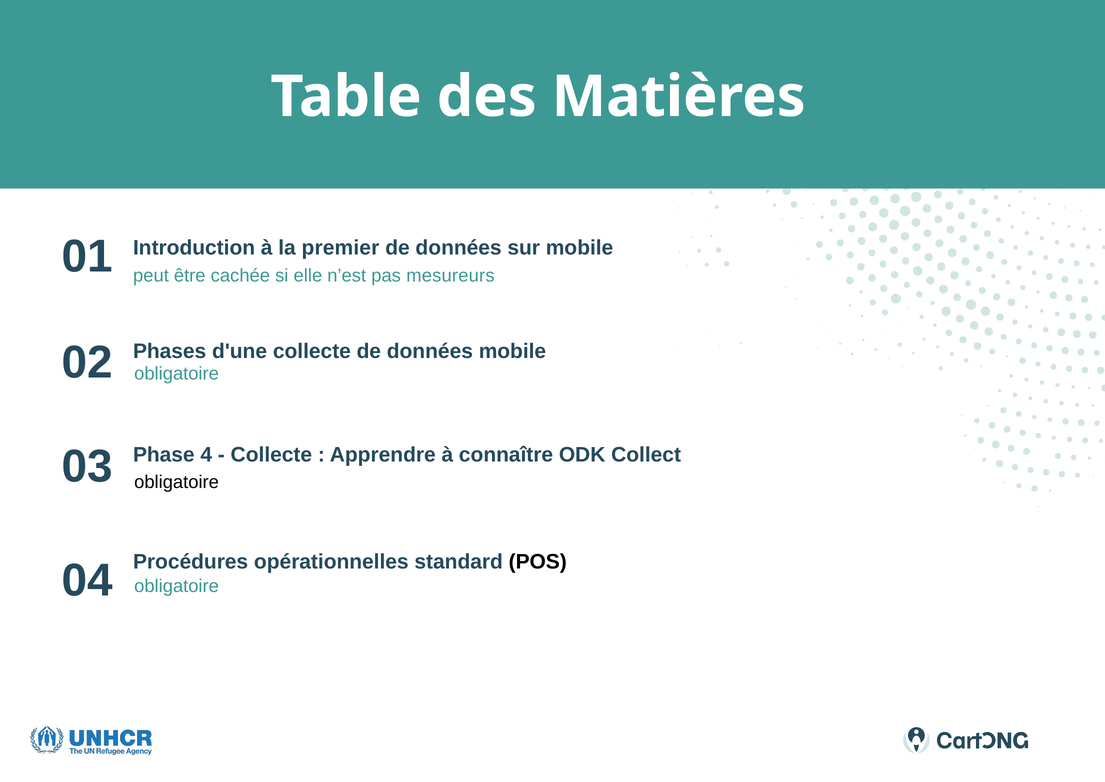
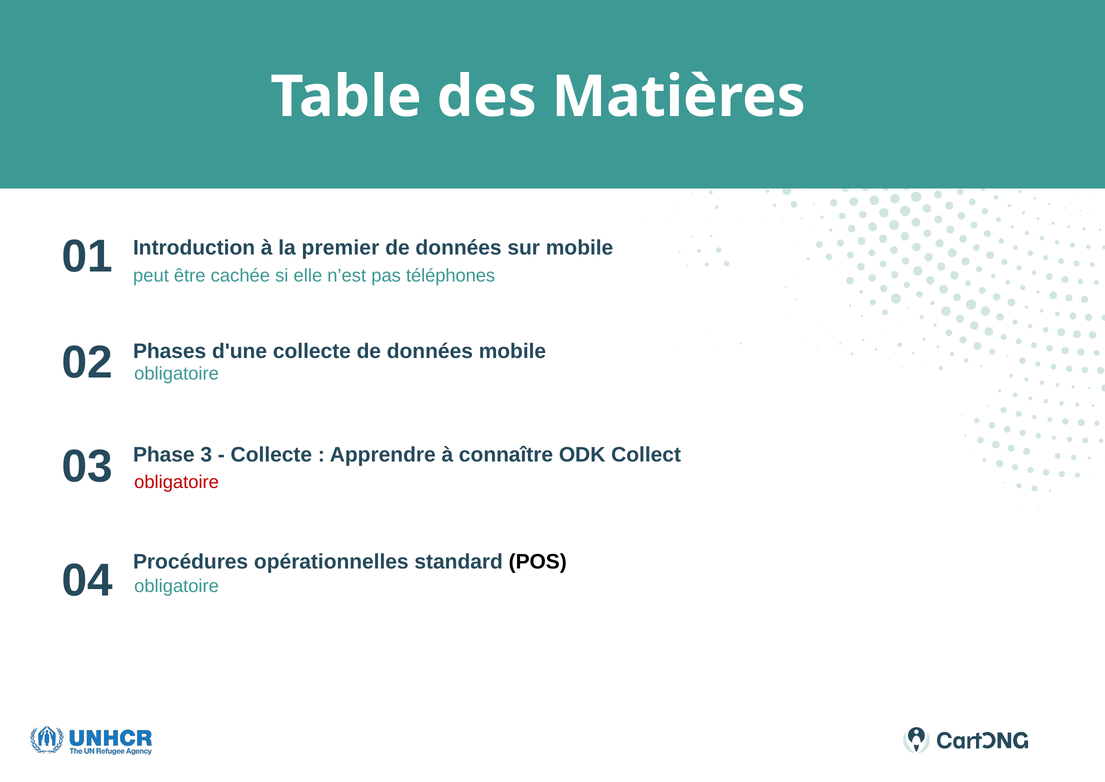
mesureurs: mesureurs -> téléphones (451, 276)
4: 4 -> 3 (206, 454)
obligatoire colour: black -> red (177, 482)
